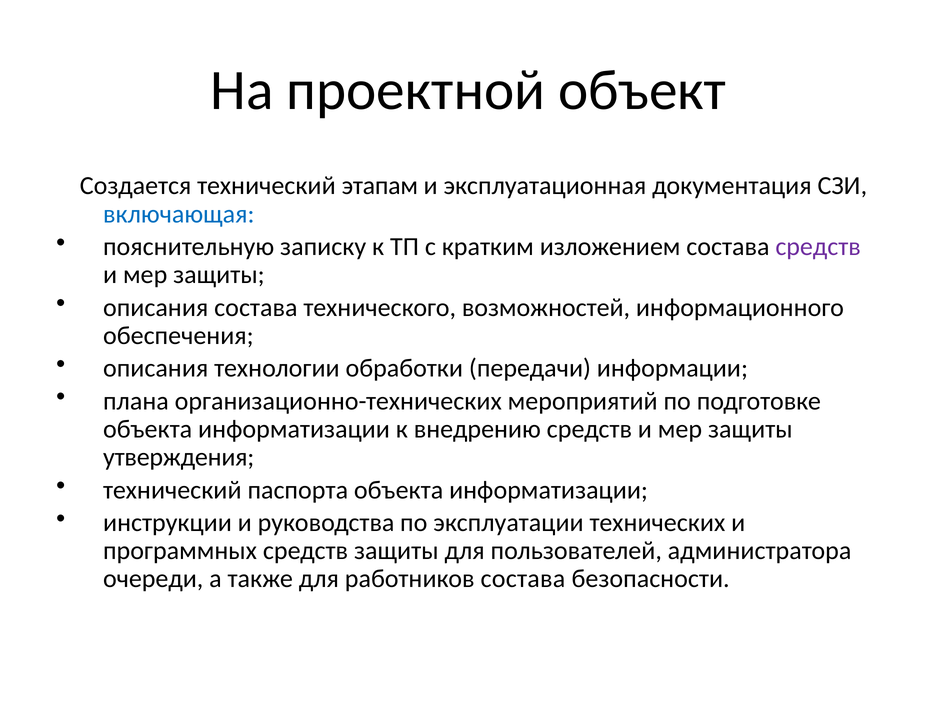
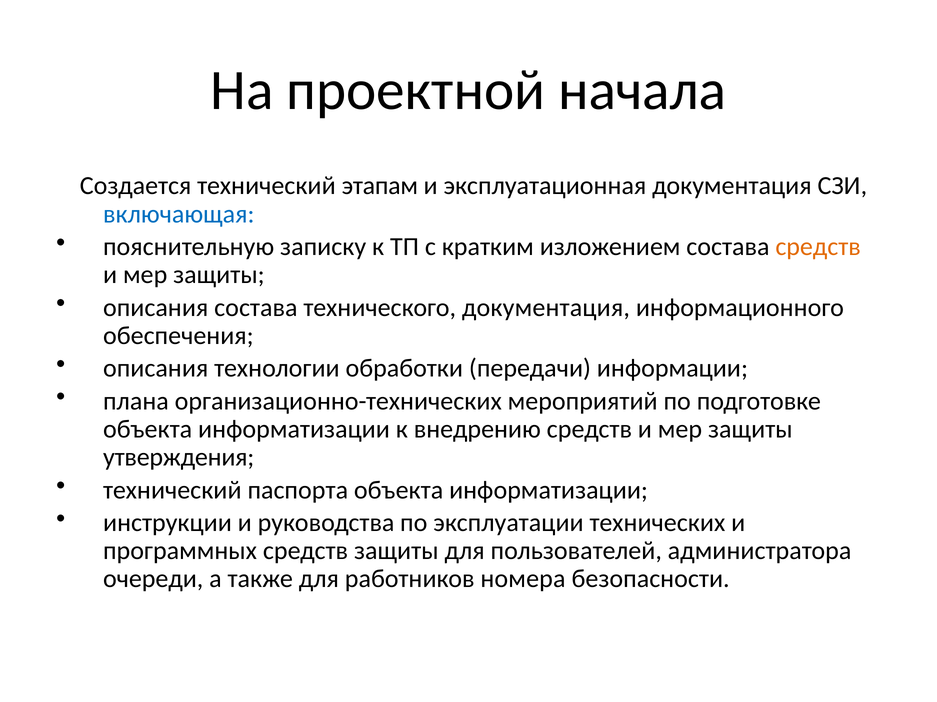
объект: объект -> начала (642, 91)
средств colour: purple -> orange (818, 247)
технического возможностей: возможностей -> документация (546, 308)
работников состава: состава -> номера (523, 579)
